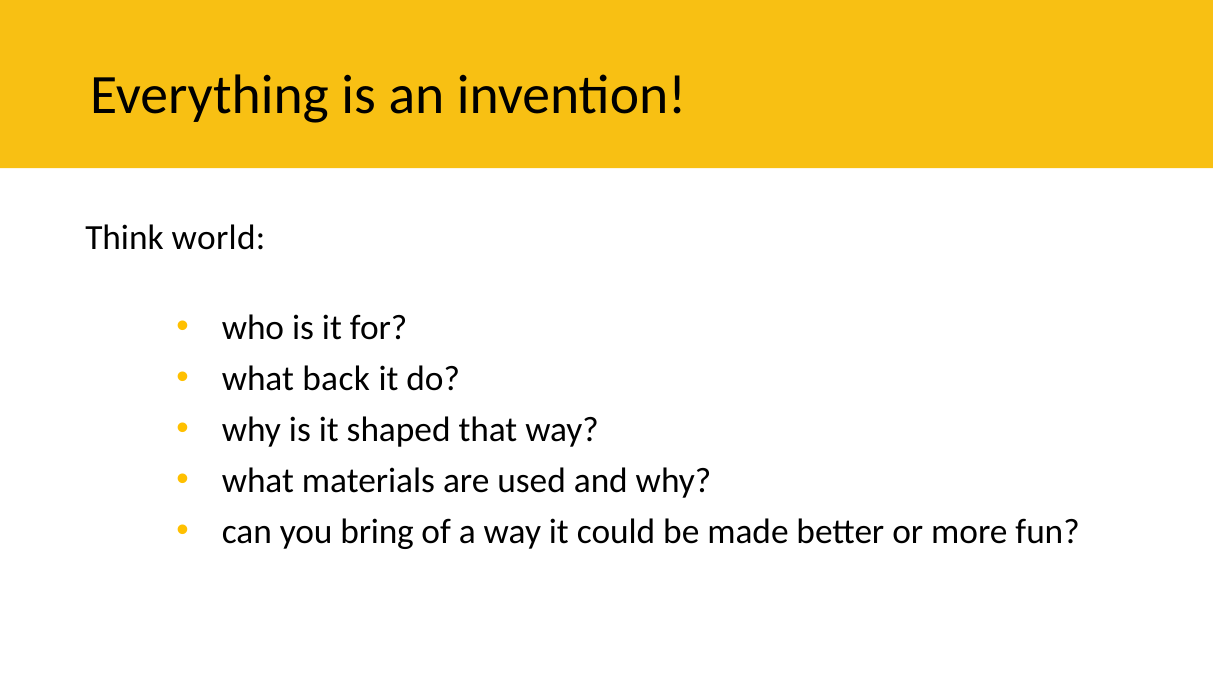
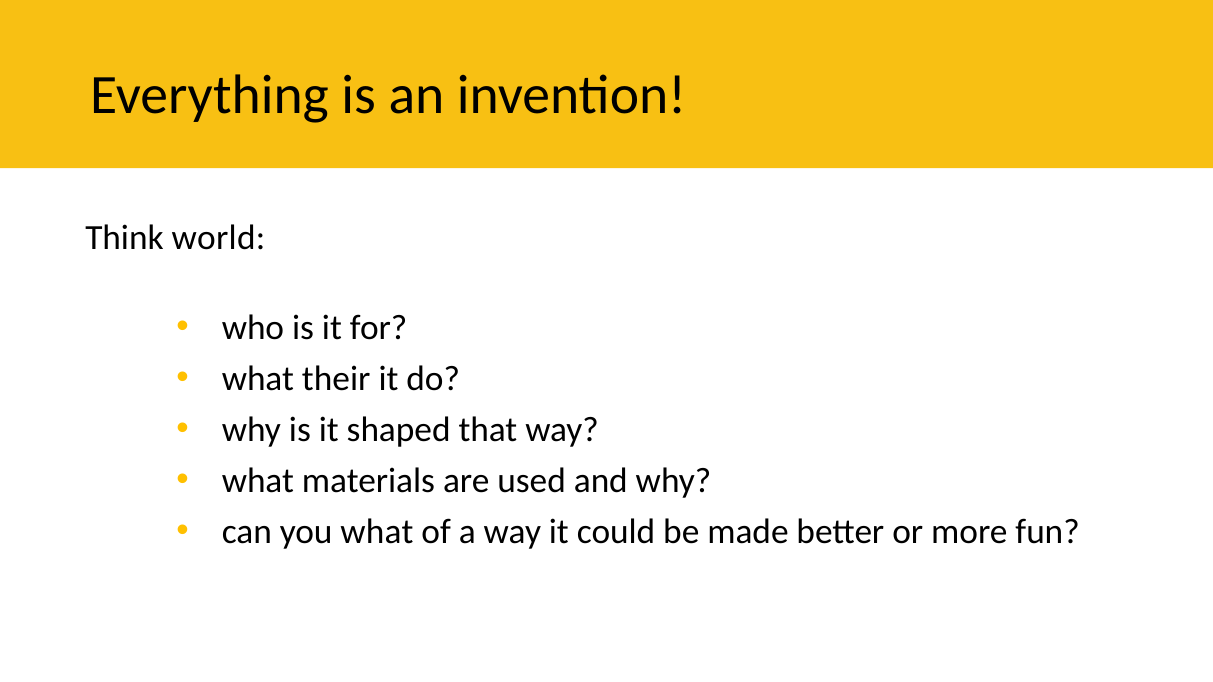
back: back -> their (336, 379)
you bring: bring -> what (377, 532)
